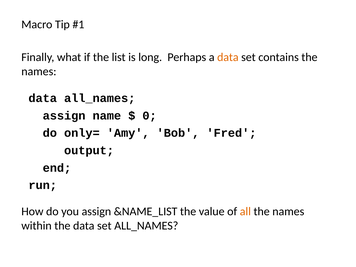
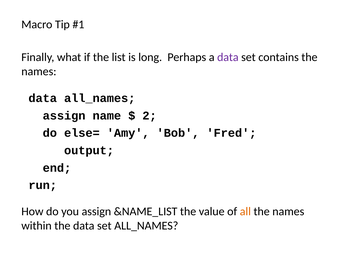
data colour: orange -> purple (228, 57)
0: 0 -> 2 (150, 116)
only=: only= -> else= (82, 133)
